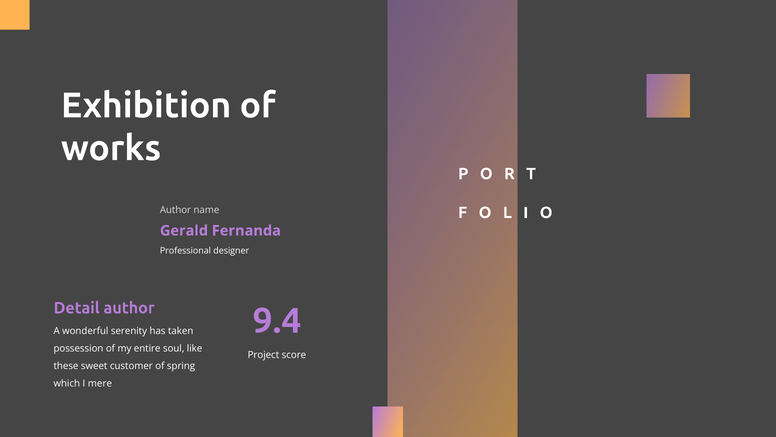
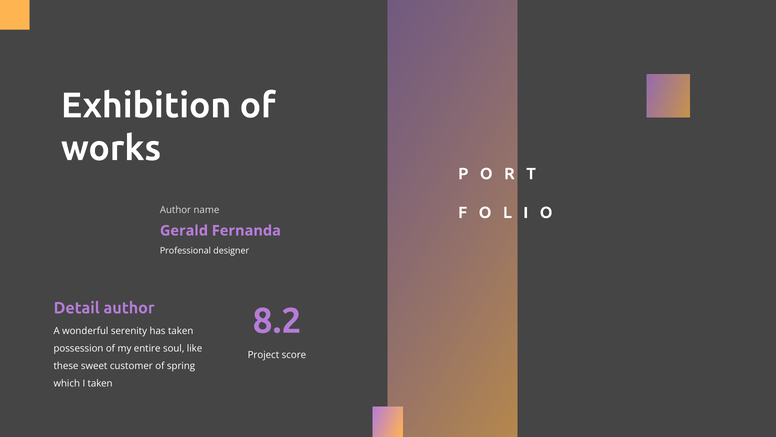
9.4: 9.4 -> 8.2 (277, 321)
I mere: mere -> taken (100, 383)
